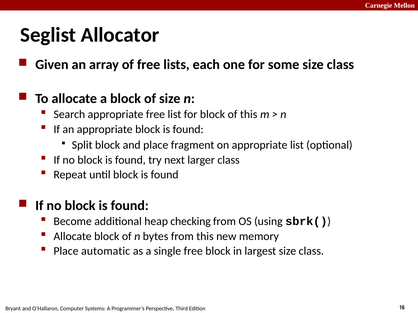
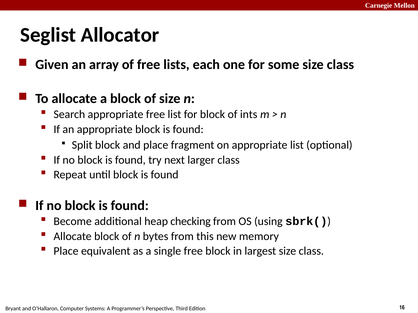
of this: this -> ints (249, 115)
automatic: automatic -> equivalent (106, 251)
